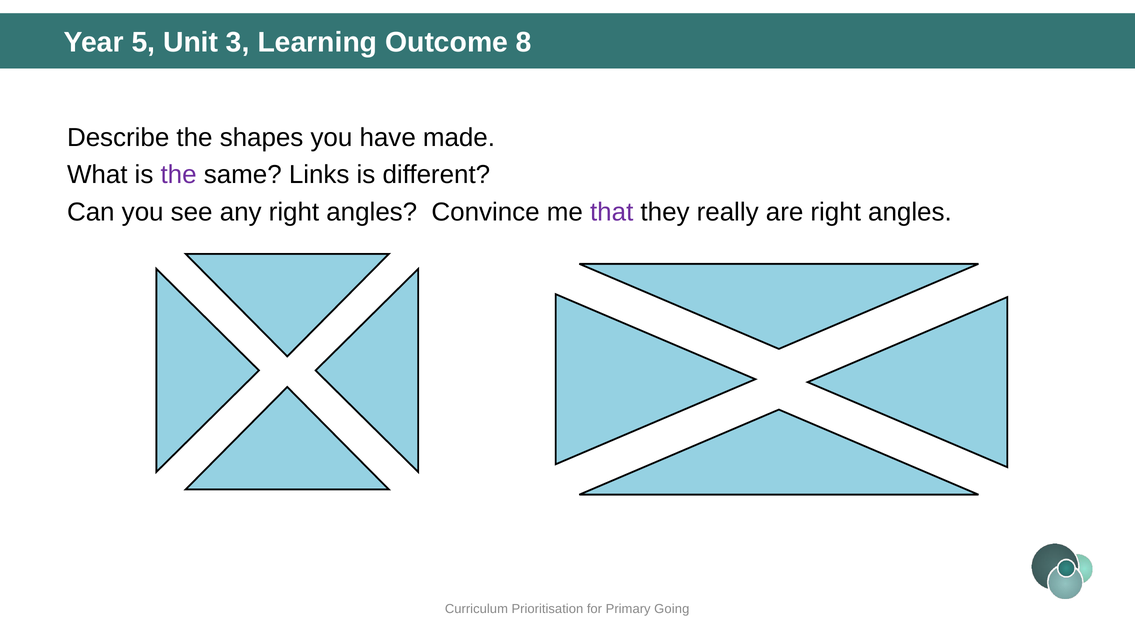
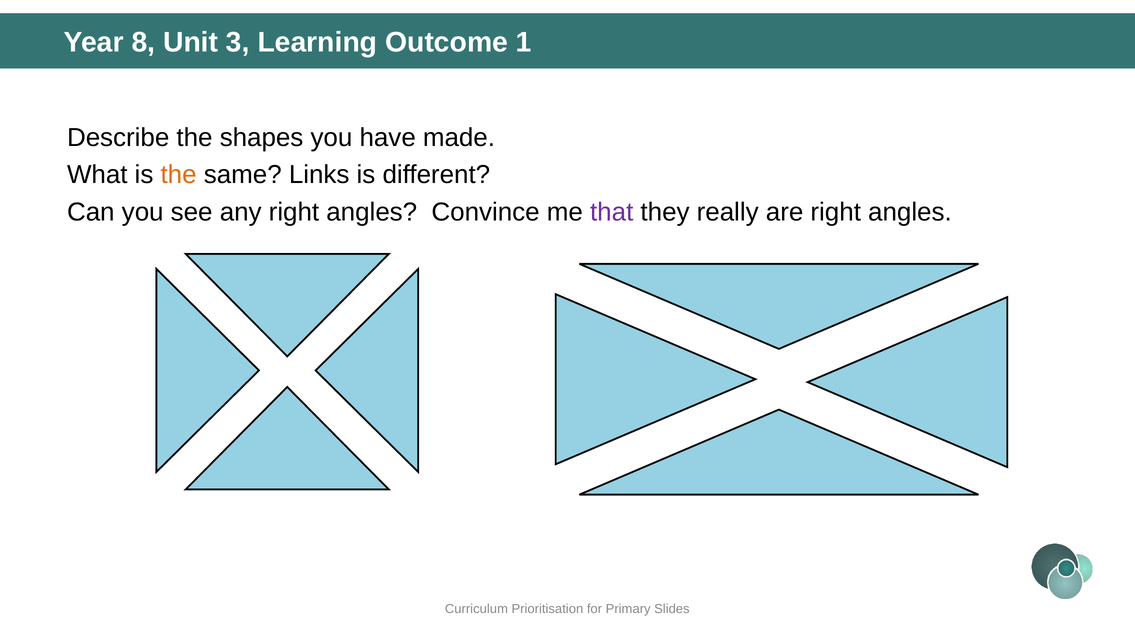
5: 5 -> 8 (143, 42)
8: 8 -> 1 (524, 42)
the colour: purple -> orange (179, 175)
Going: Going -> Slides (672, 610)
